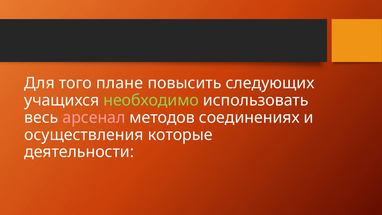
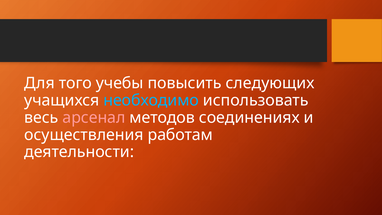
плане: плане -> учебы (120, 83)
необходимо colour: light green -> light blue (151, 100)
которые: которые -> работам (180, 135)
